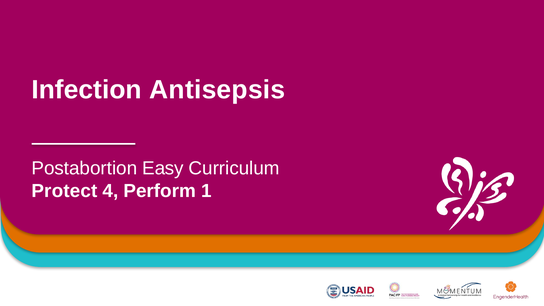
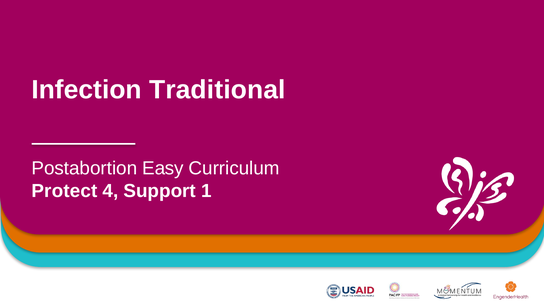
Antisepsis: Antisepsis -> Traditional (217, 90)
Perform: Perform -> Support (160, 191)
